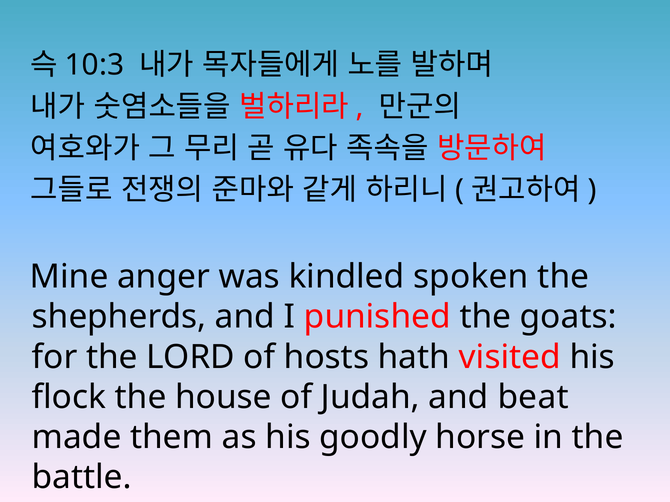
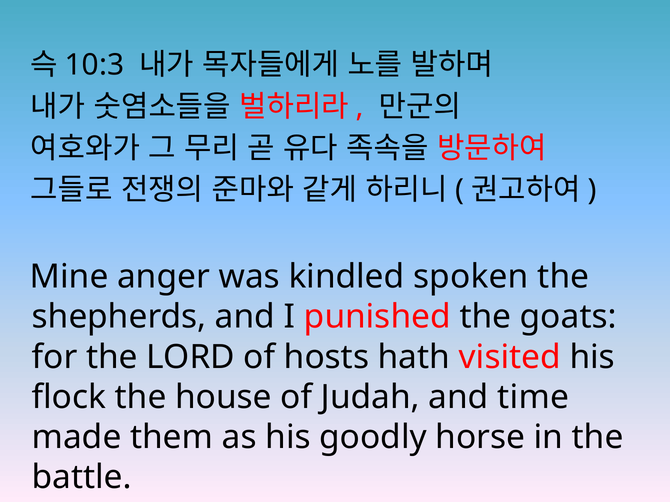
beat: beat -> time (533, 398)
